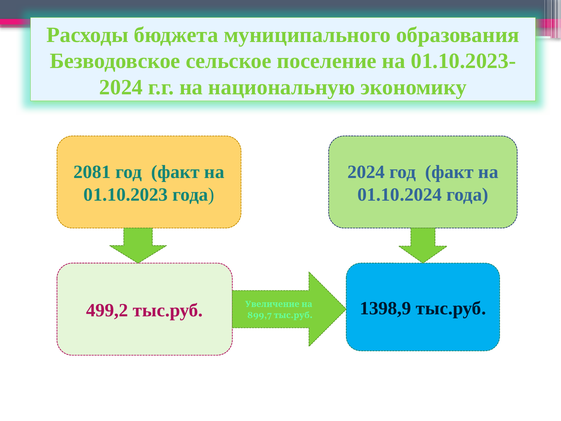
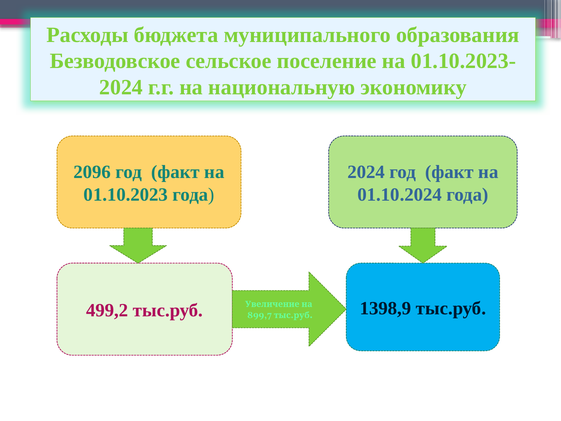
2081: 2081 -> 2096 (92, 172)
